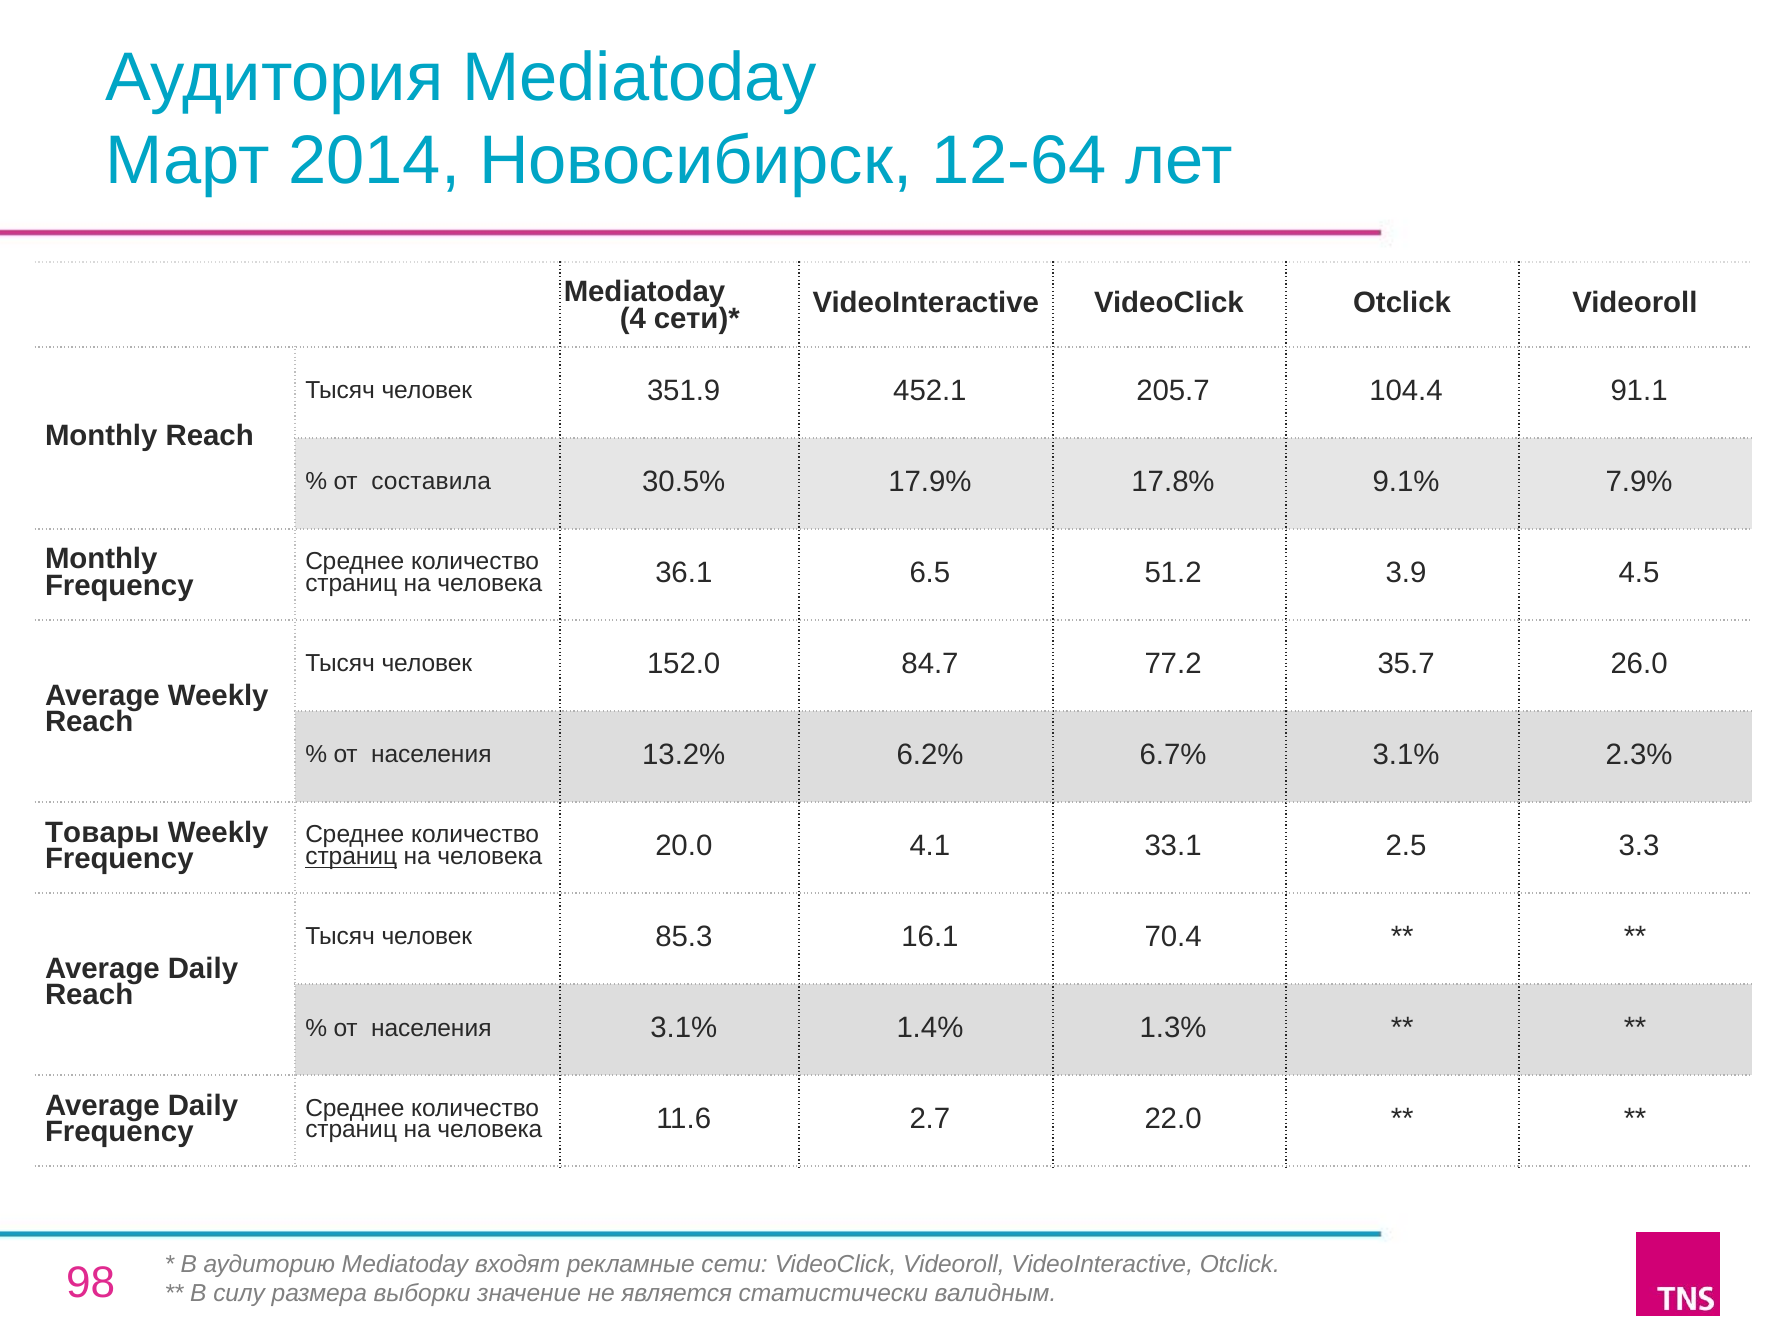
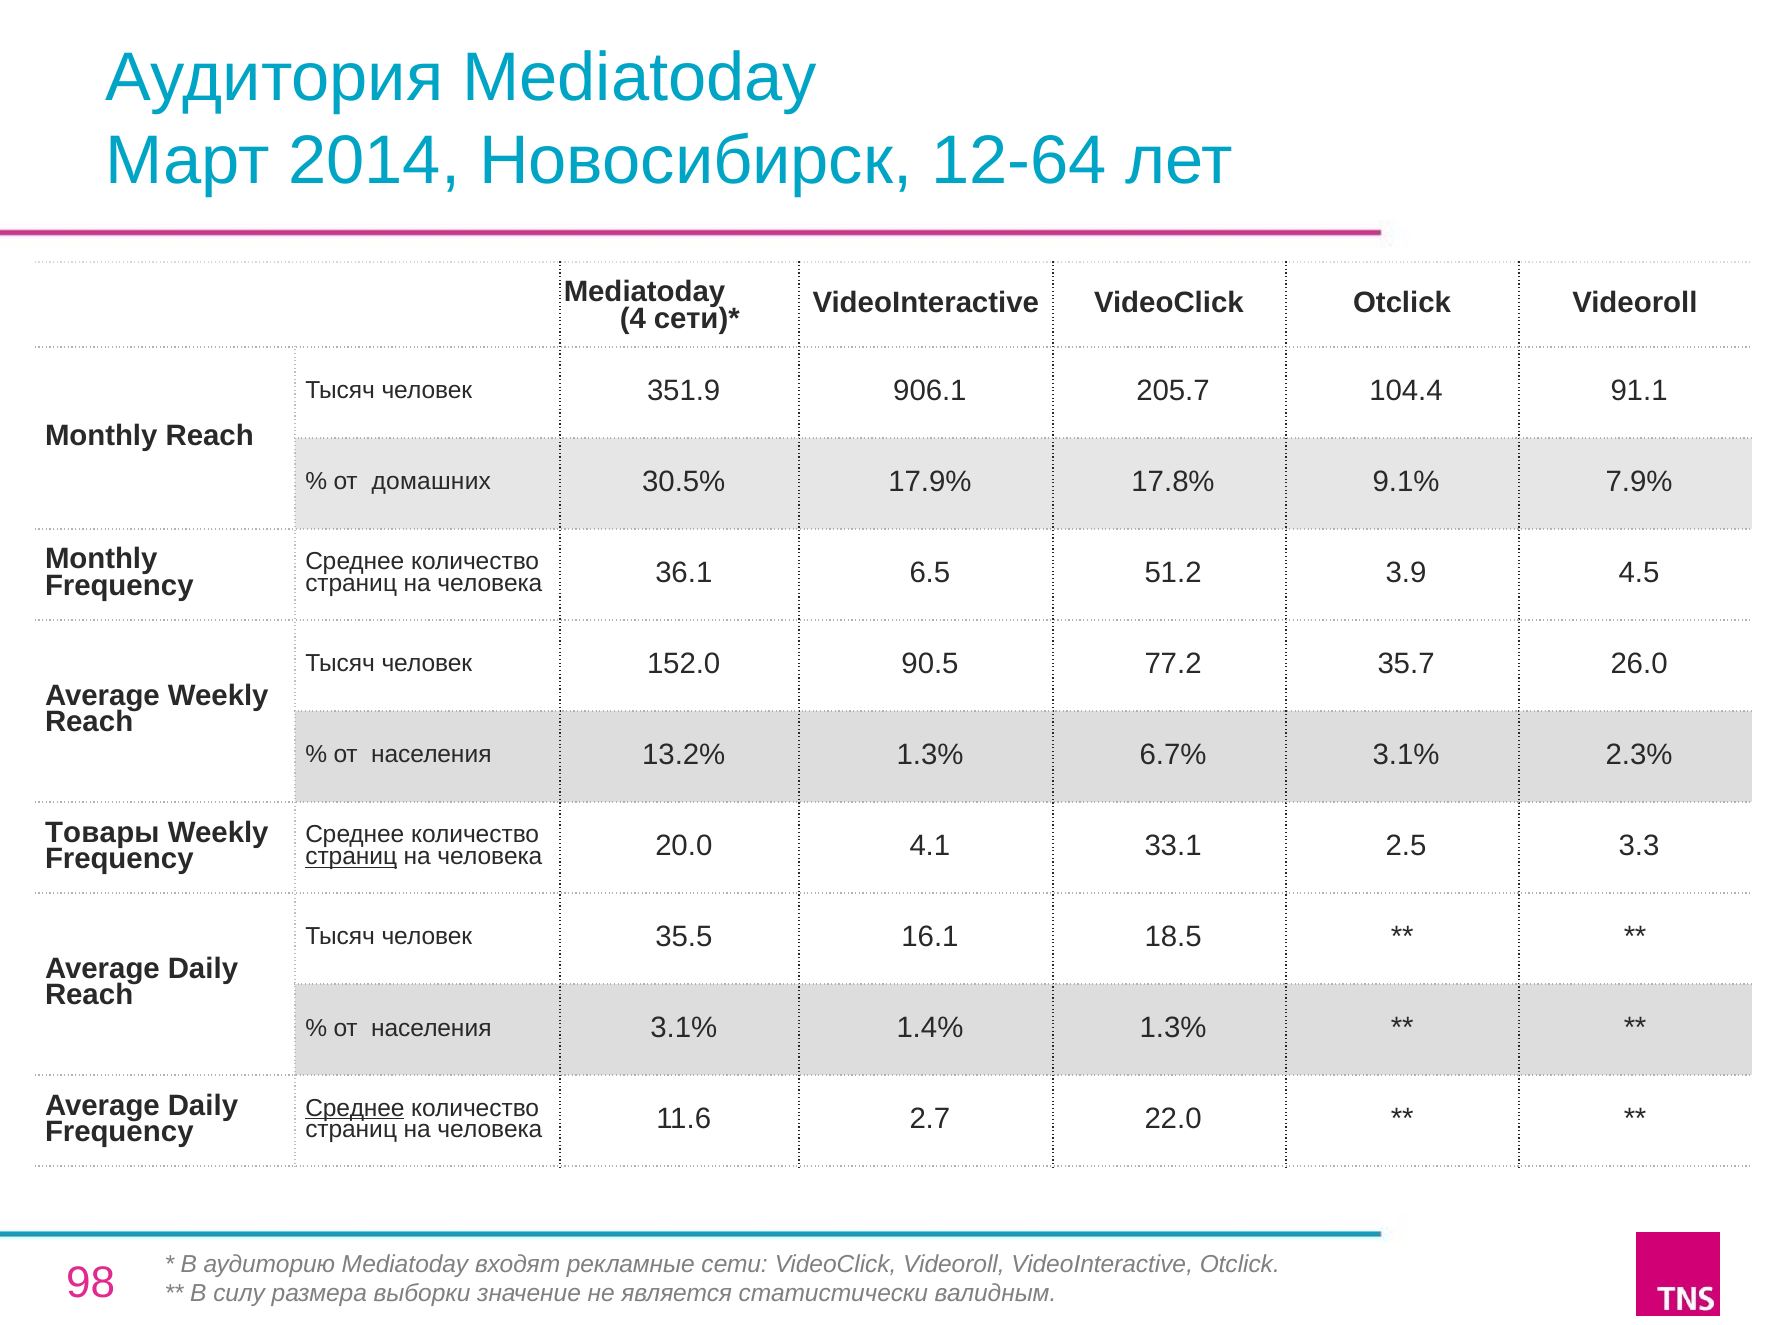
452.1: 452.1 -> 906.1 (930, 390)
составила: составила -> домашних (431, 481)
84.7: 84.7 -> 90.5 (930, 663)
13.2% 6.2%: 6.2% -> 1.3% (930, 754)
85.3: 85.3 -> 35.5 (684, 936)
70.4: 70.4 -> 18.5 (1173, 936)
Среднее underline: none -> present (355, 1108)
